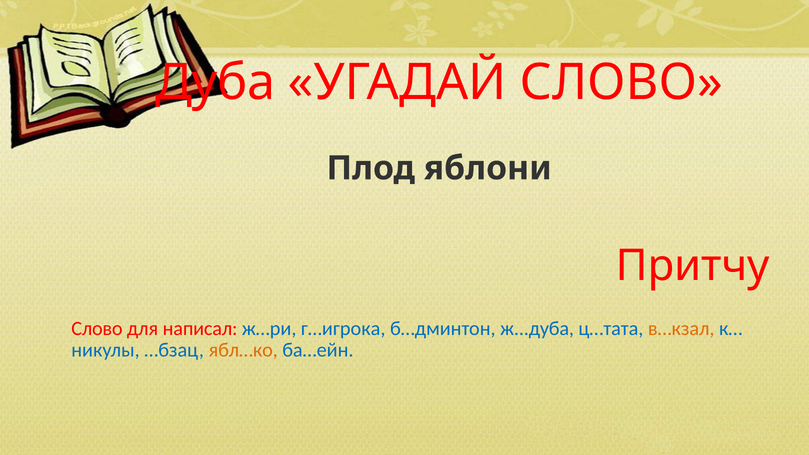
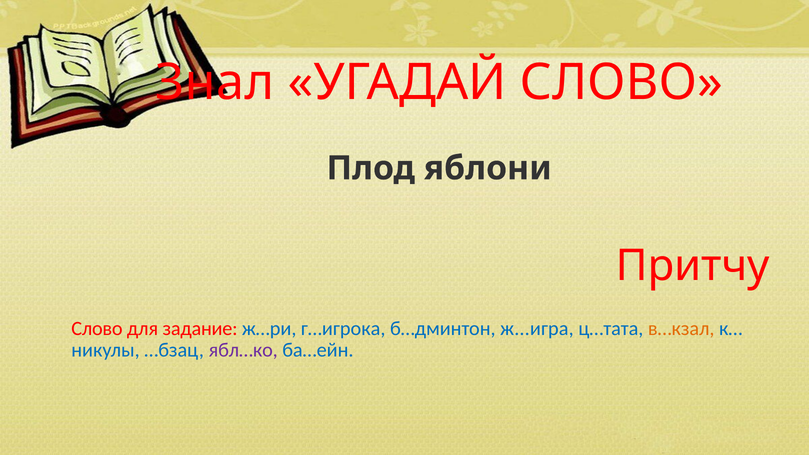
Дуба: Дуба -> Знал (215, 83)
написал: написал -> задание (200, 328)
ж...дуба: ж...дуба -> ж...игра (537, 328)
ябл…ко colour: orange -> purple (243, 350)
